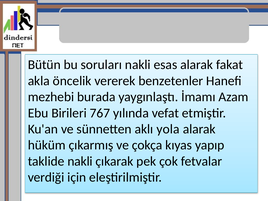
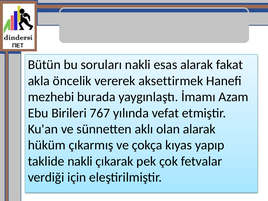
benzetenler: benzetenler -> aksettirmek (171, 81)
yola: yola -> olan (168, 129)
